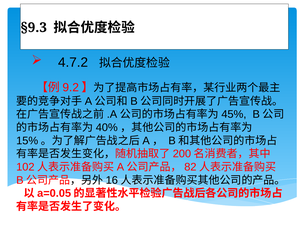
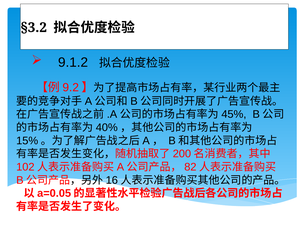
§9.3: §9.3 -> §3.2 (34, 28)
4.7.2: 4.7.2 -> 9.1.2 (73, 62)
